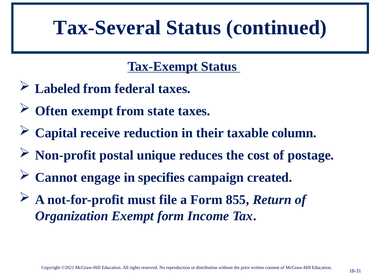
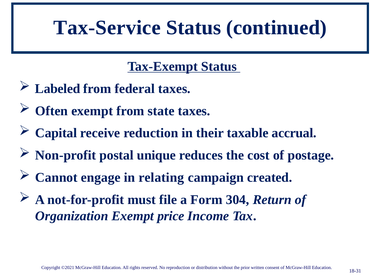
Tax-Several: Tax-Several -> Tax-Service (107, 28)
column: column -> accrual (294, 133)
specifies: specifies -> relating (161, 178)
855: 855 -> 304 (238, 200)
Exempt form: form -> price (171, 216)
